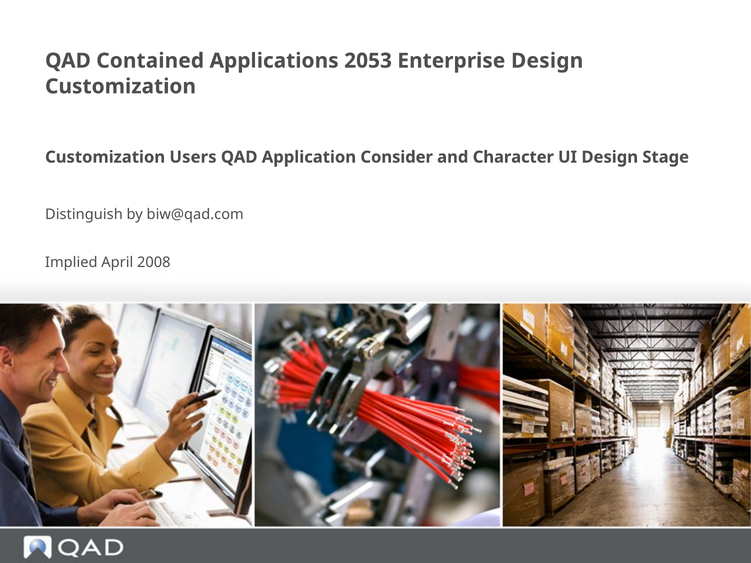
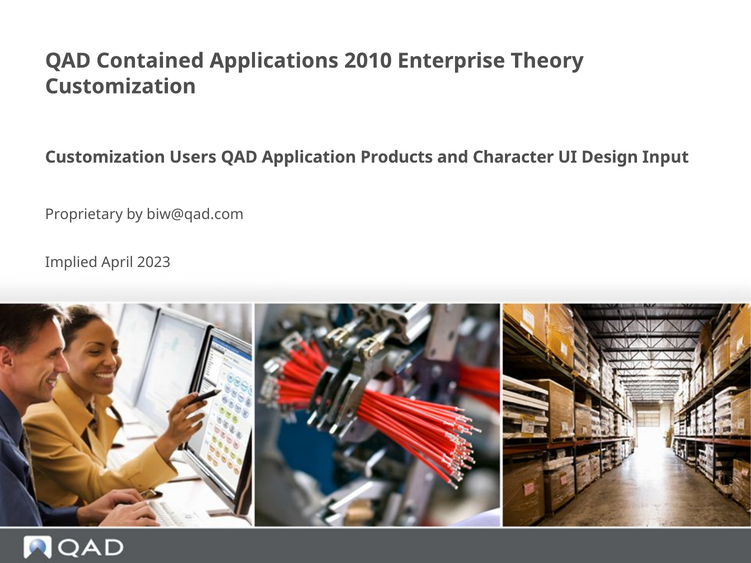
2053: 2053 -> 2010 (368, 61)
Enterprise Design: Design -> Theory (547, 61)
Consider: Consider -> Products (397, 157)
Stage: Stage -> Input (666, 157)
Distinguish: Distinguish -> Proprietary (84, 214)
2008: 2008 -> 2023 (154, 262)
